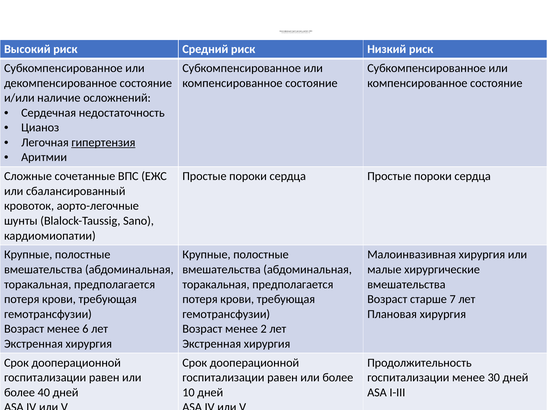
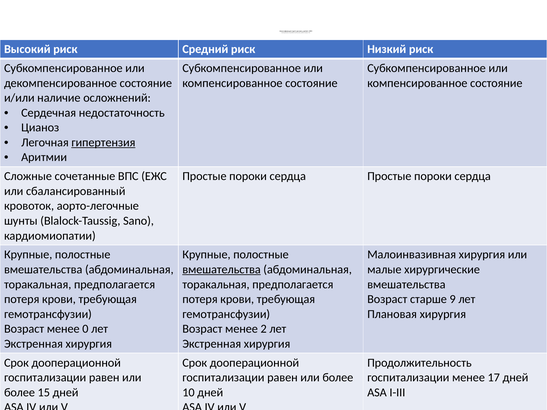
вмешательства underline: none -> present (222, 270)
7: 7 -> 9 (453, 299)
6: 6 -> 0 (85, 329)
30: 30 -> 17 (494, 378)
40: 40 -> 15 (44, 393)
